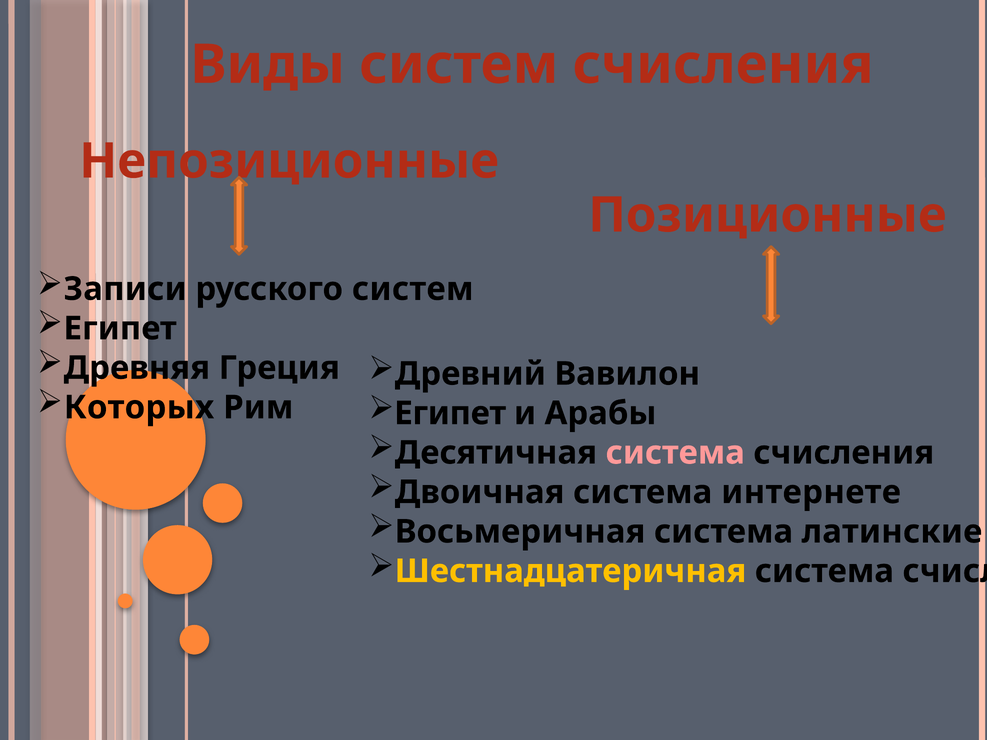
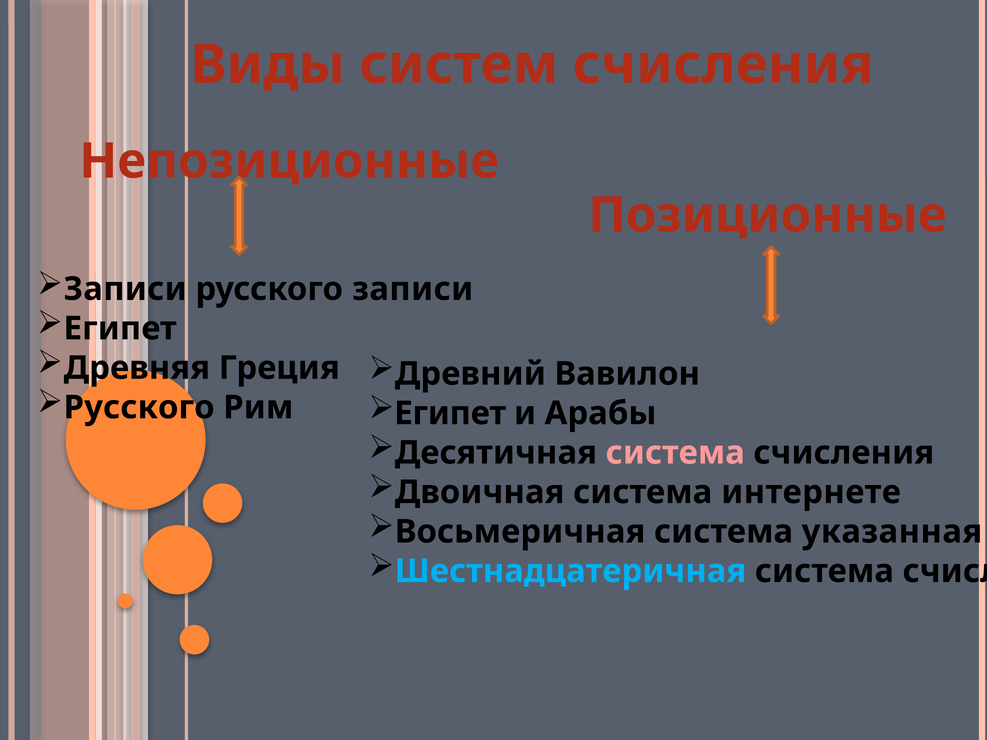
русского систем: систем -> записи (413, 289)
Которых: Которых -> Русского (139, 408)
латинские: латинские -> указанная (892, 532)
Шестнадцатеричная colour: yellow -> light blue (571, 571)
